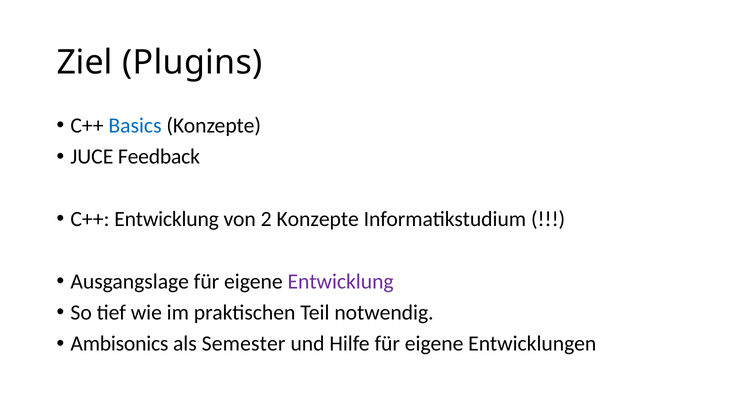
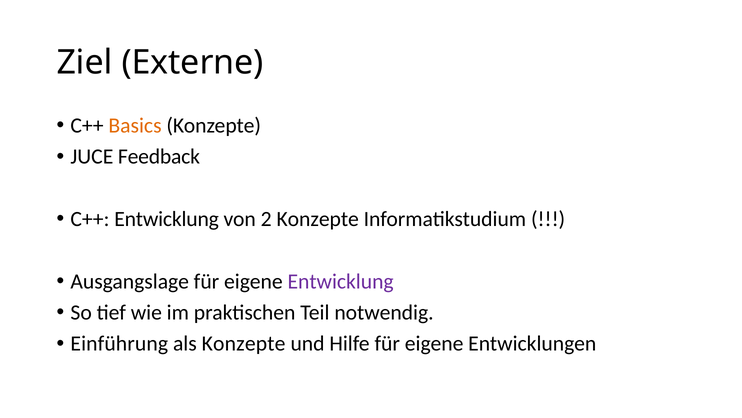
Plugins: Plugins -> Externe (193, 62)
Basics colour: blue -> orange (135, 125)
Ambisonics: Ambisonics -> Einführung (119, 343)
als Semester: Semester -> Konzepte (244, 343)
